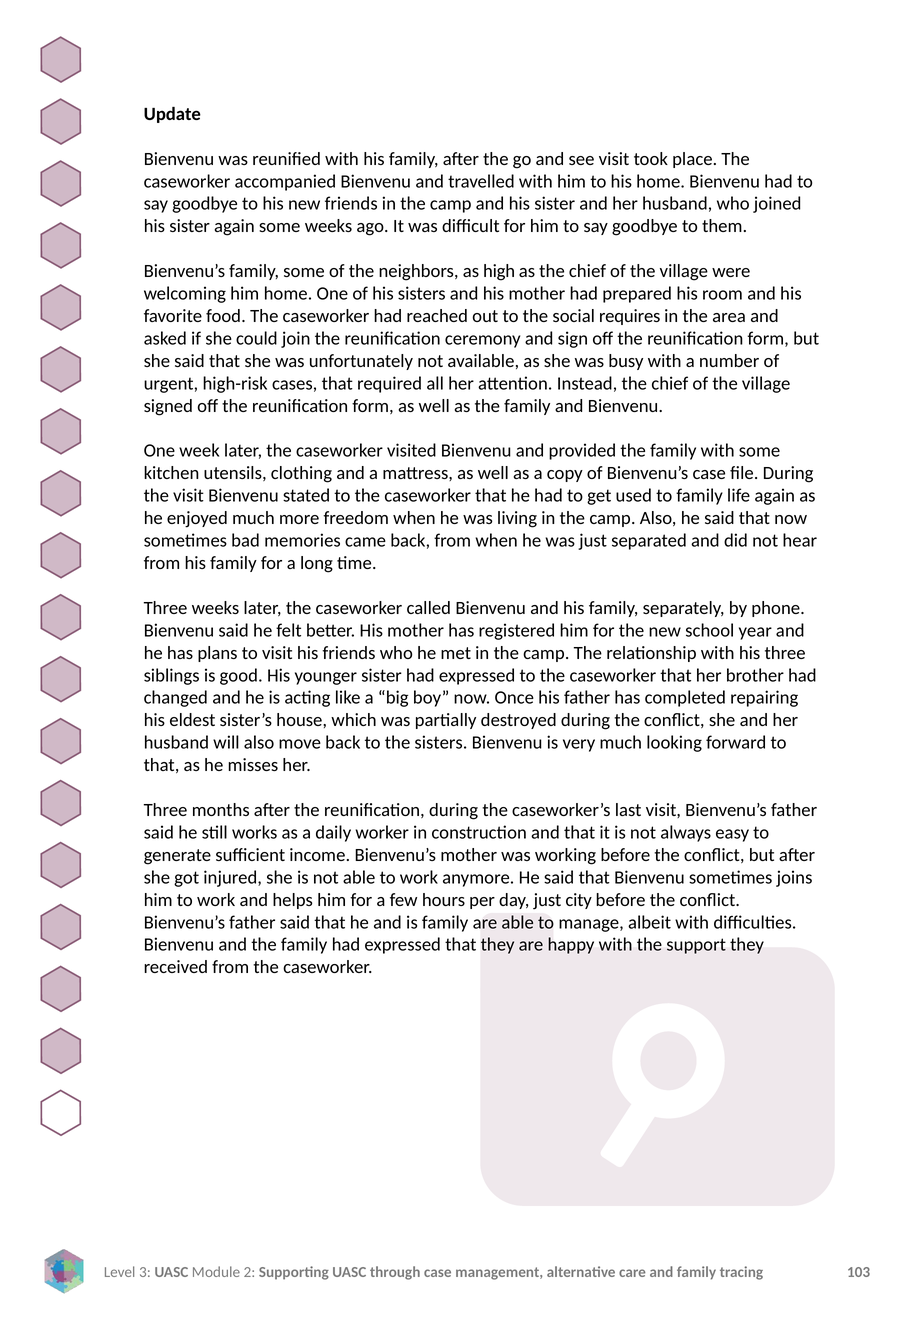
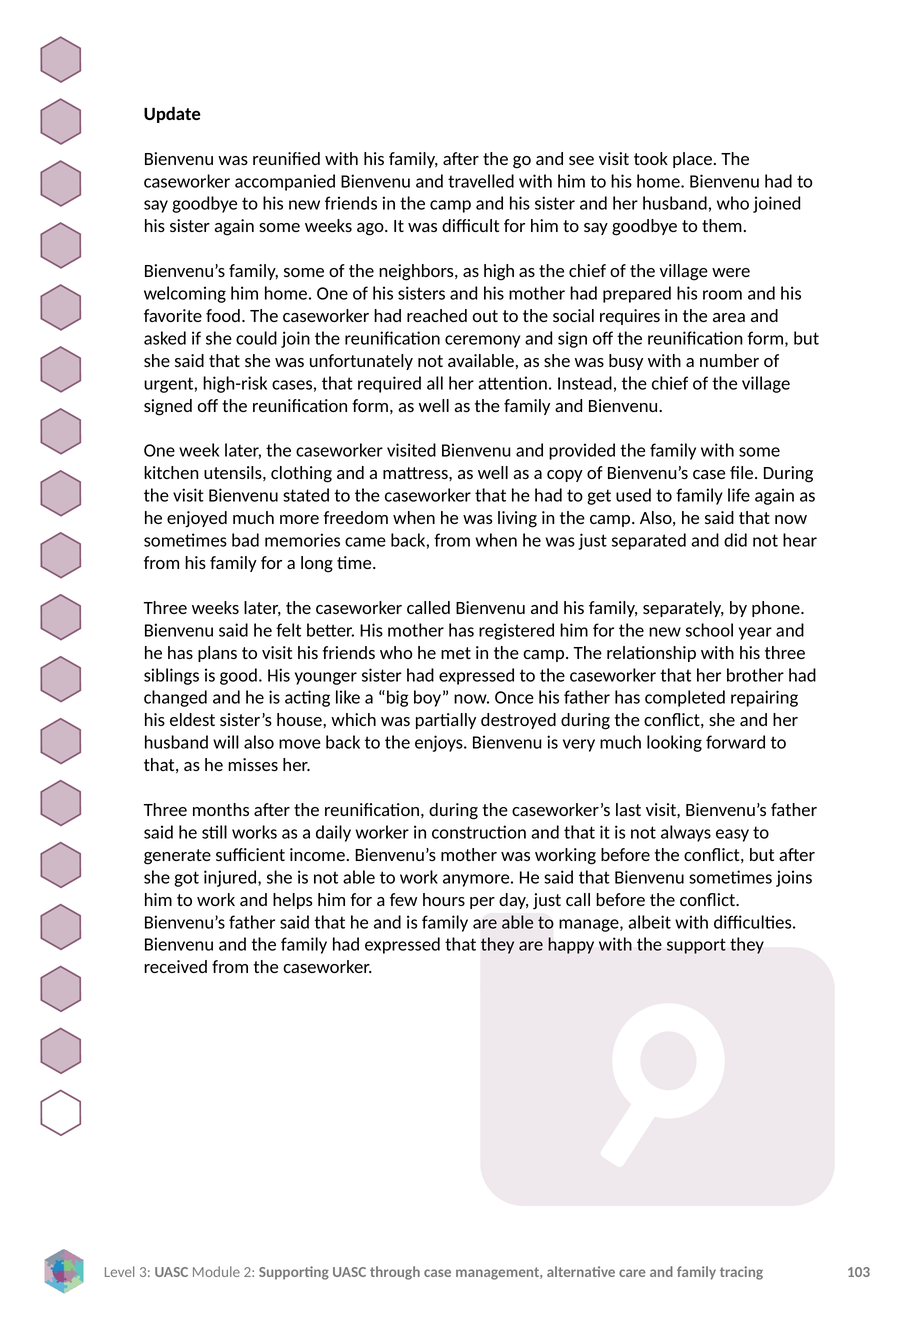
the sisters: sisters -> enjoys (441, 743)
city: city -> call (578, 900)
